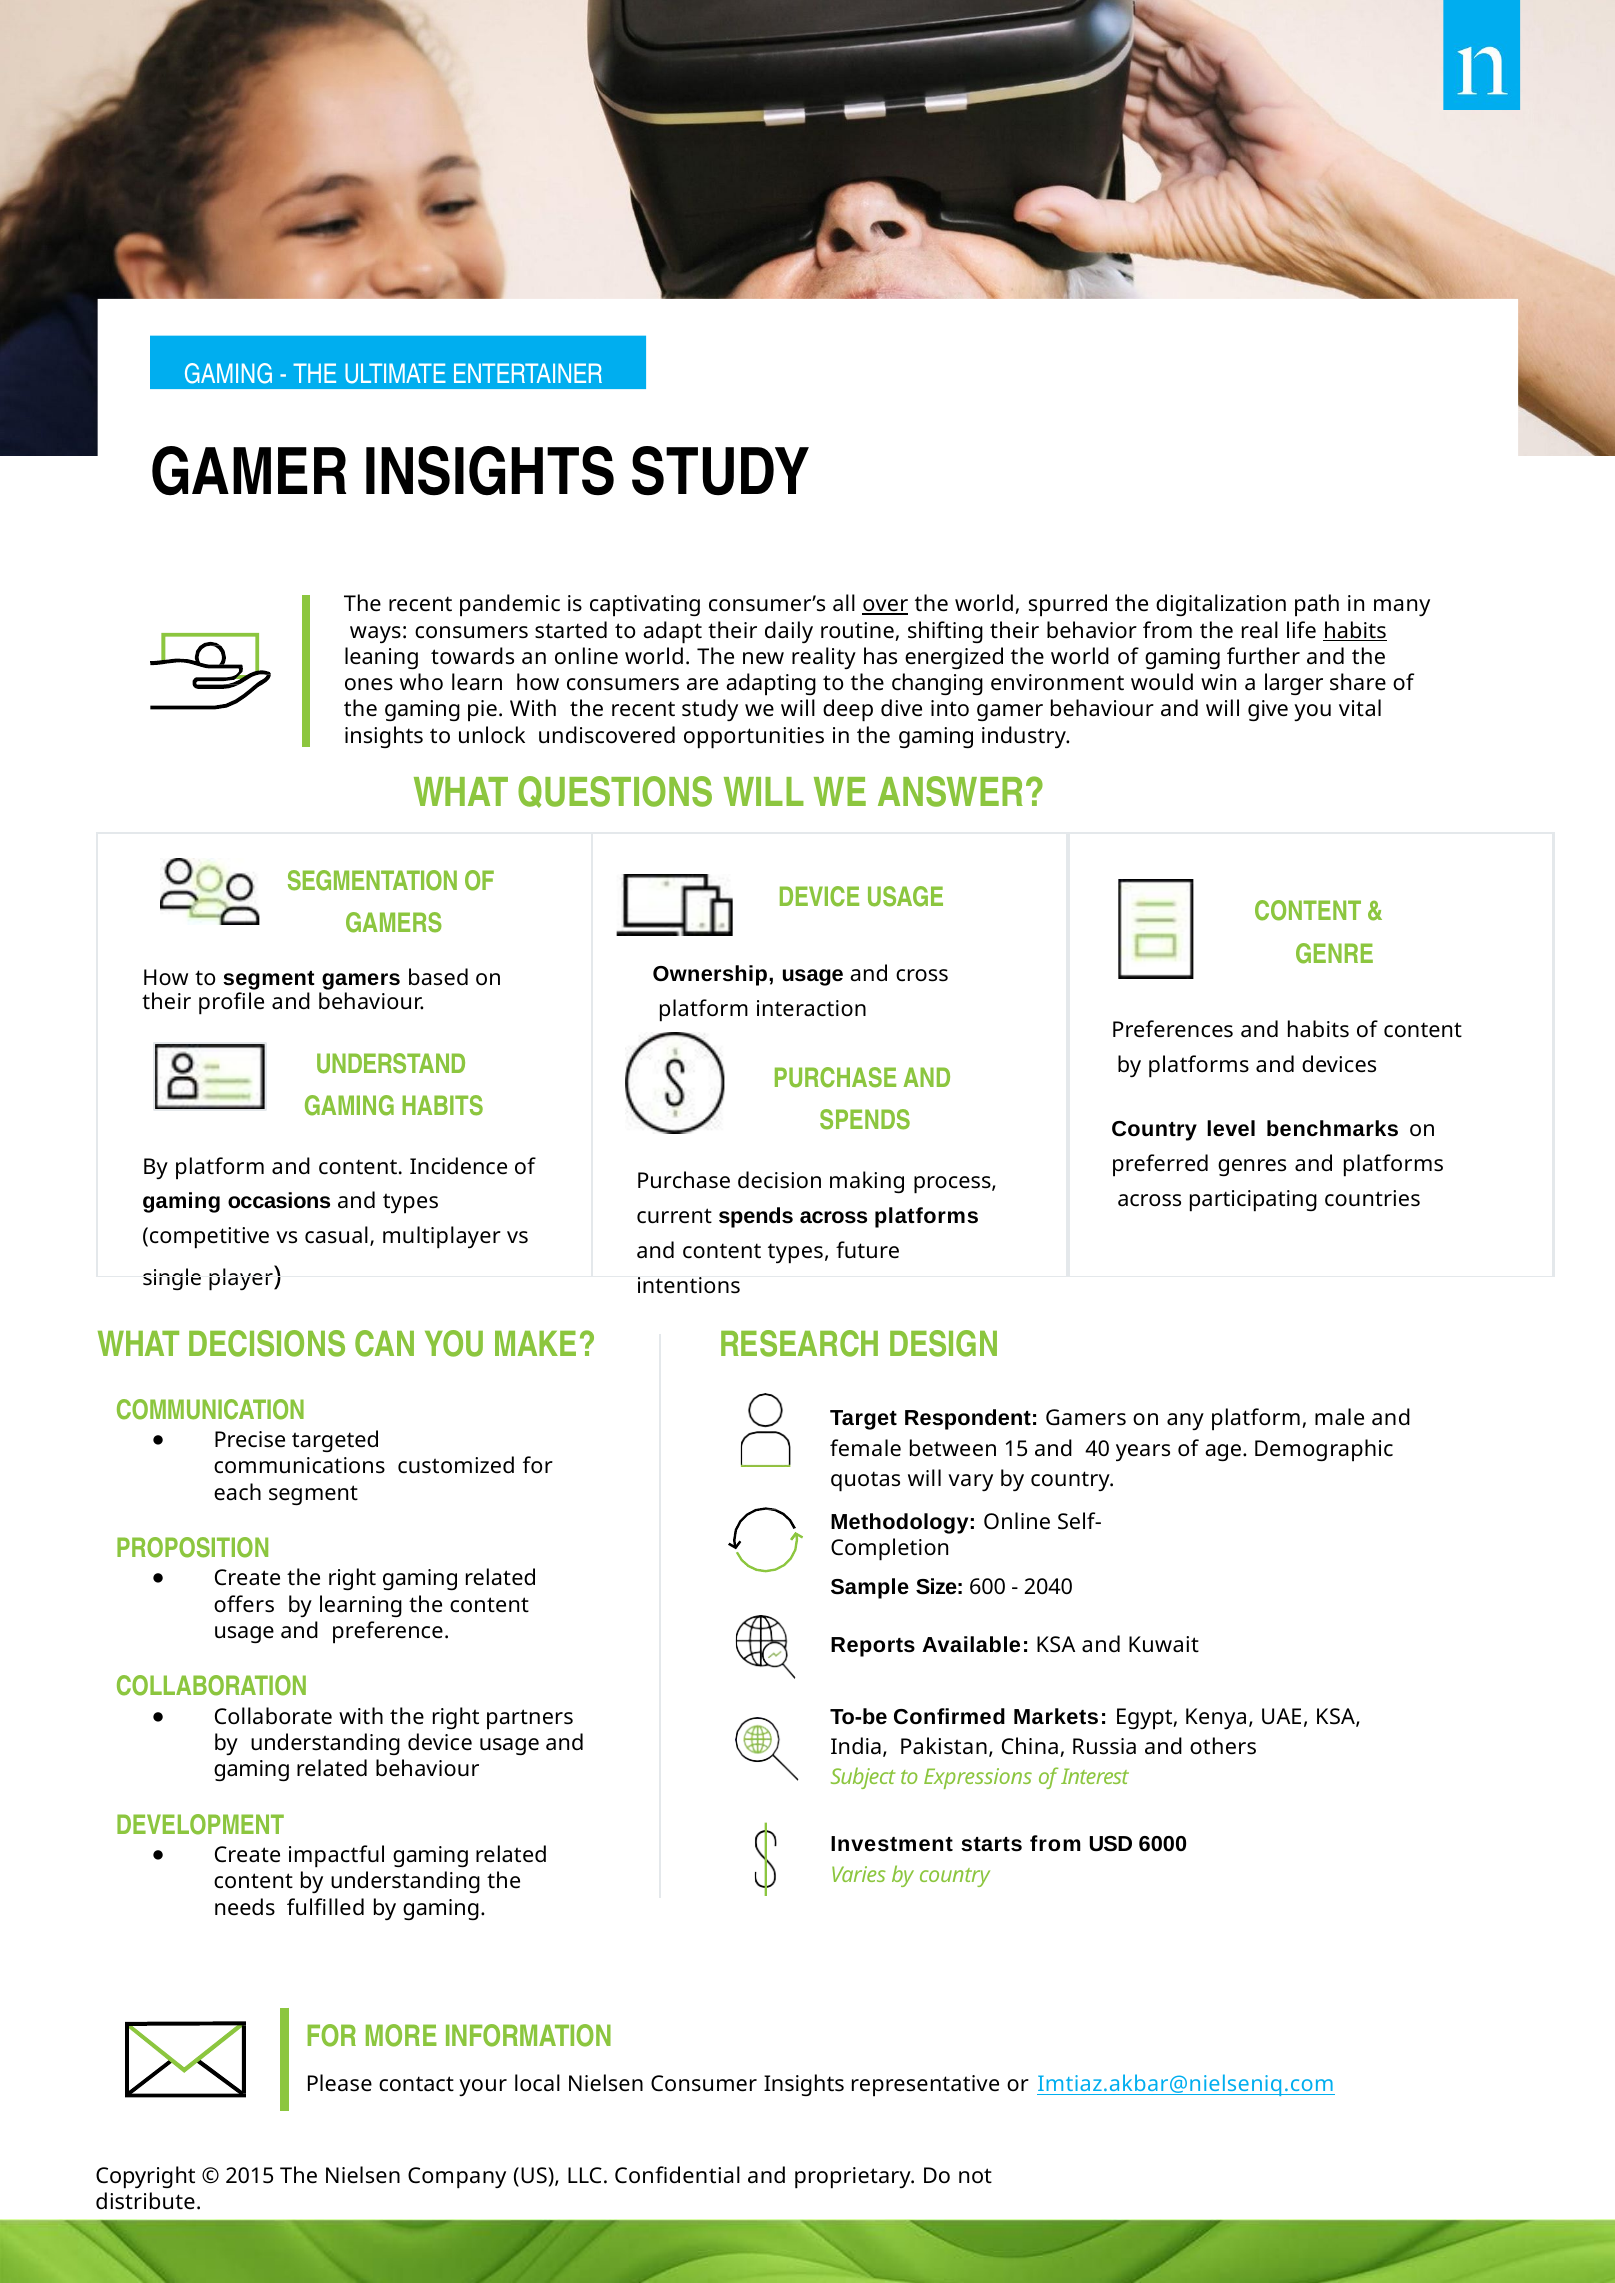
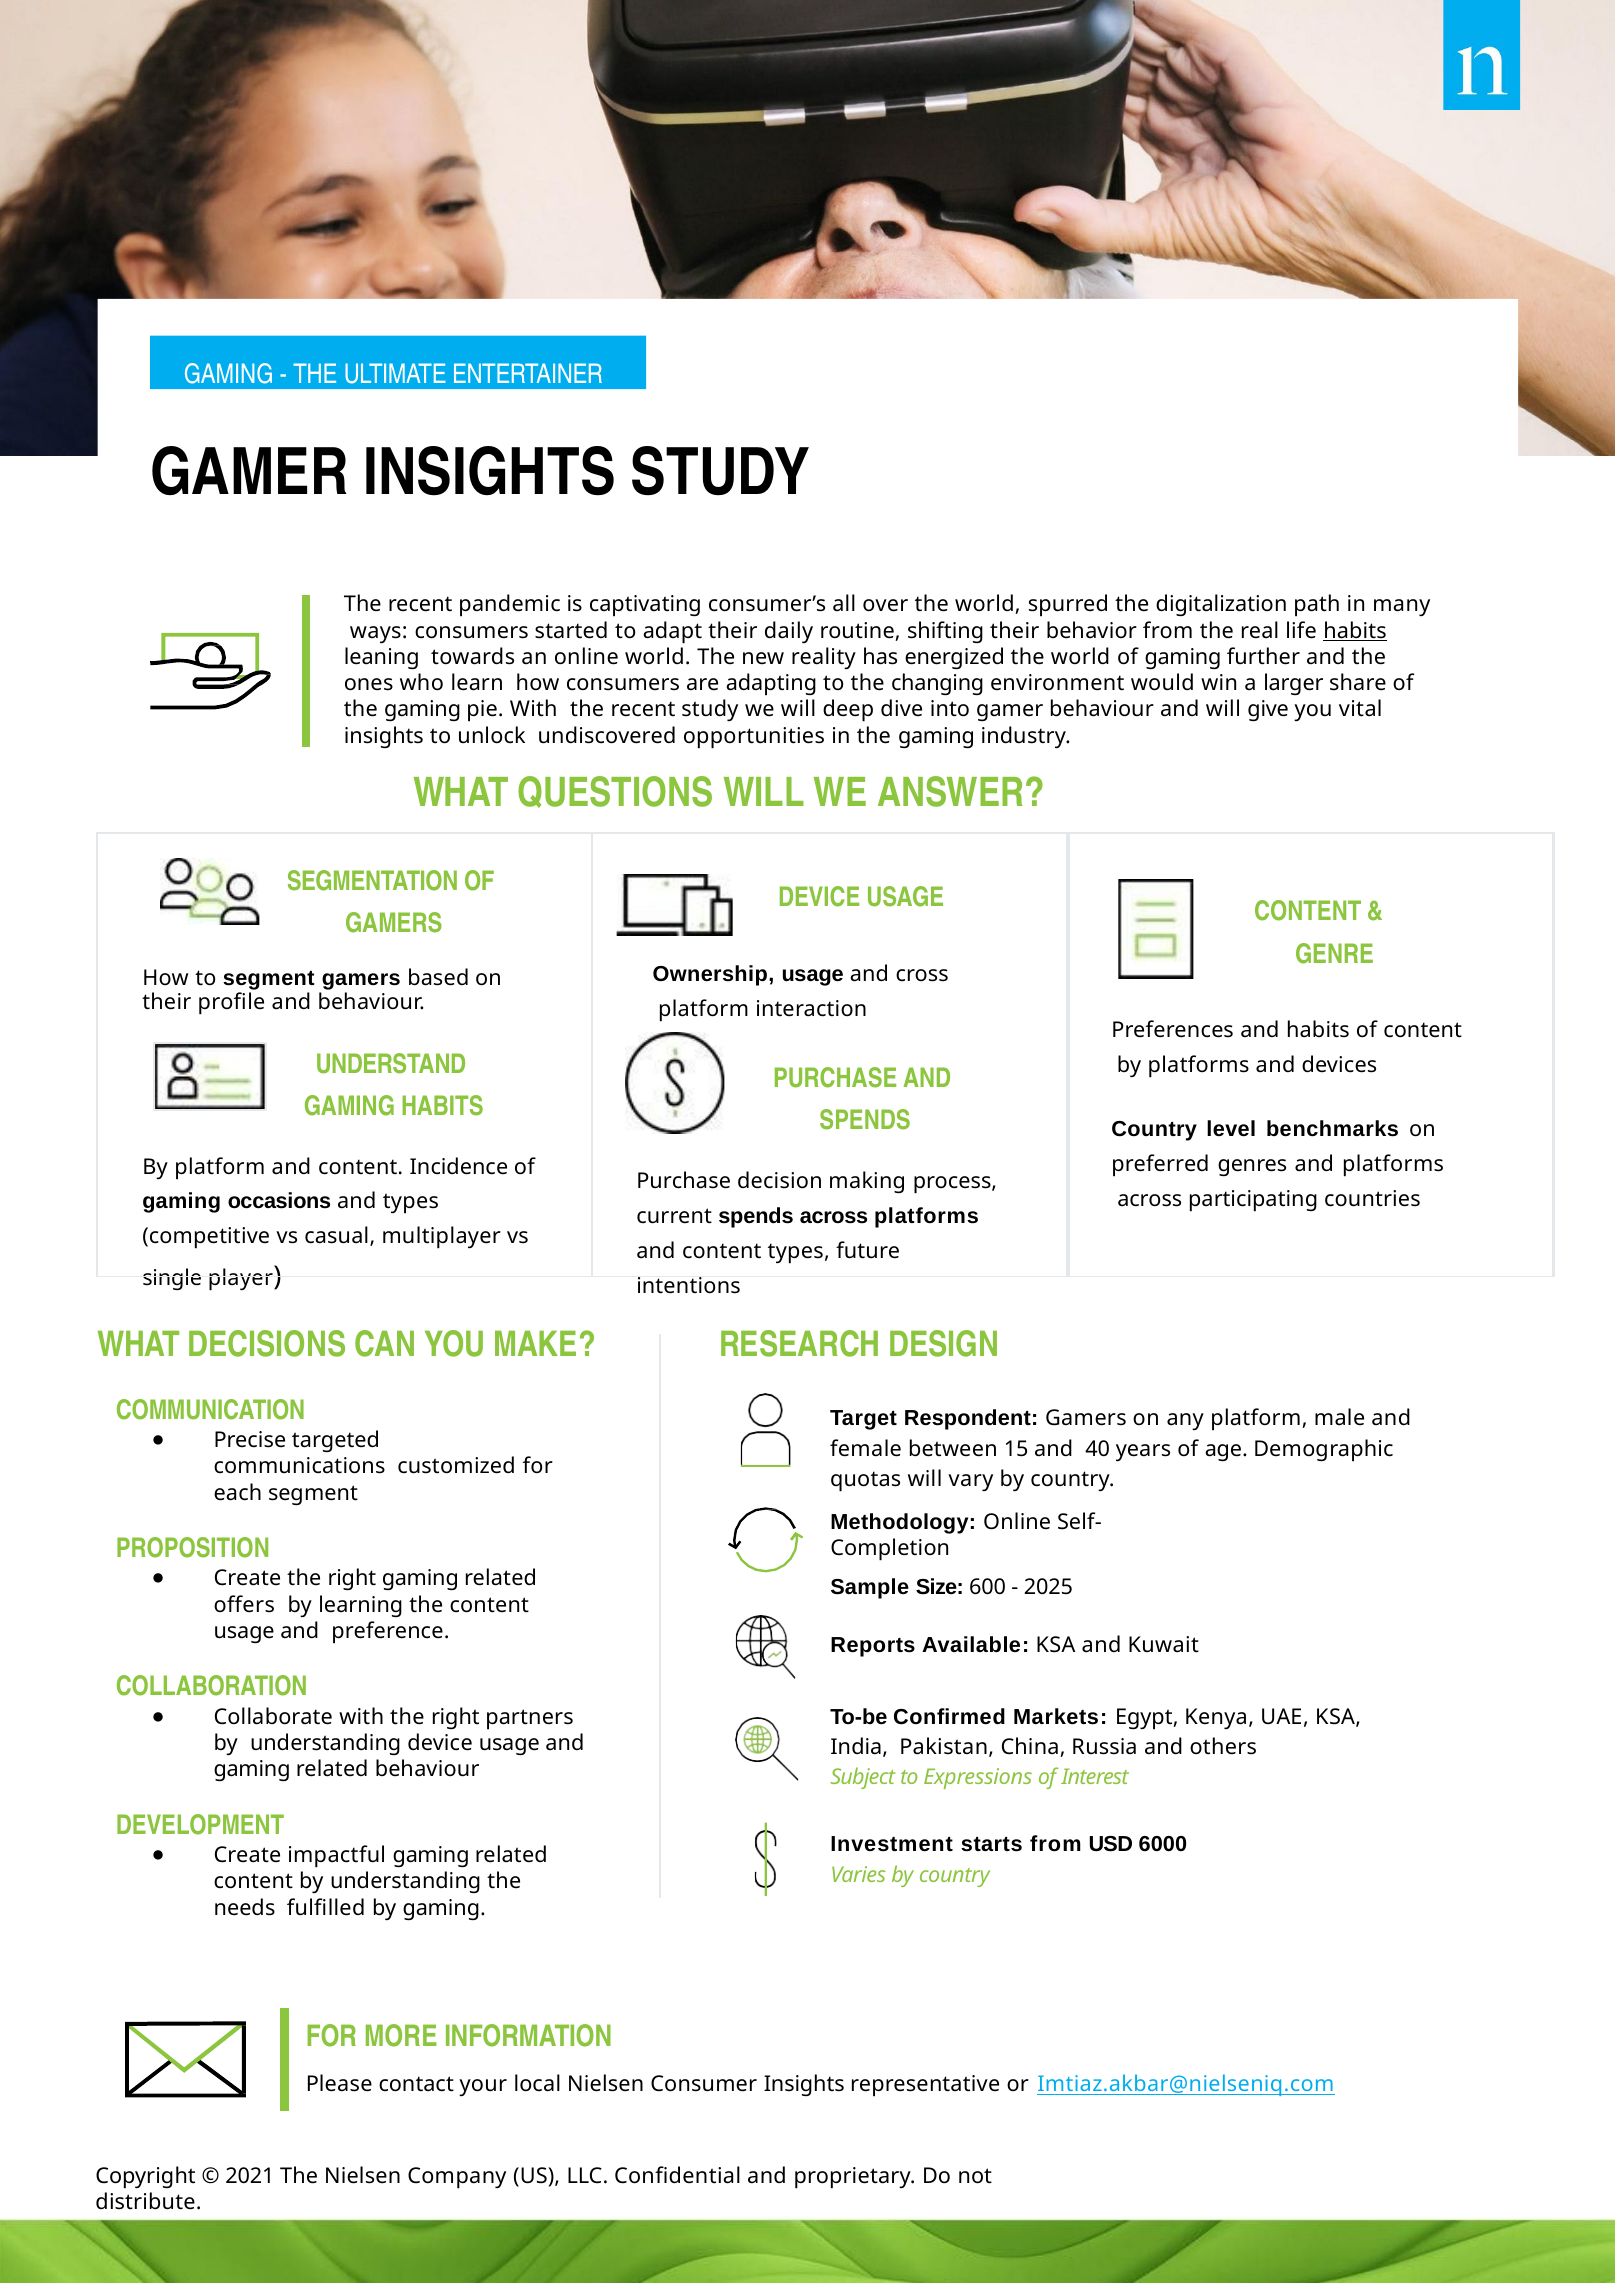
over underline: present -> none (885, 605)
2040: 2040 -> 2025 (1049, 1587)
2015: 2015 -> 2021 (250, 2176)
